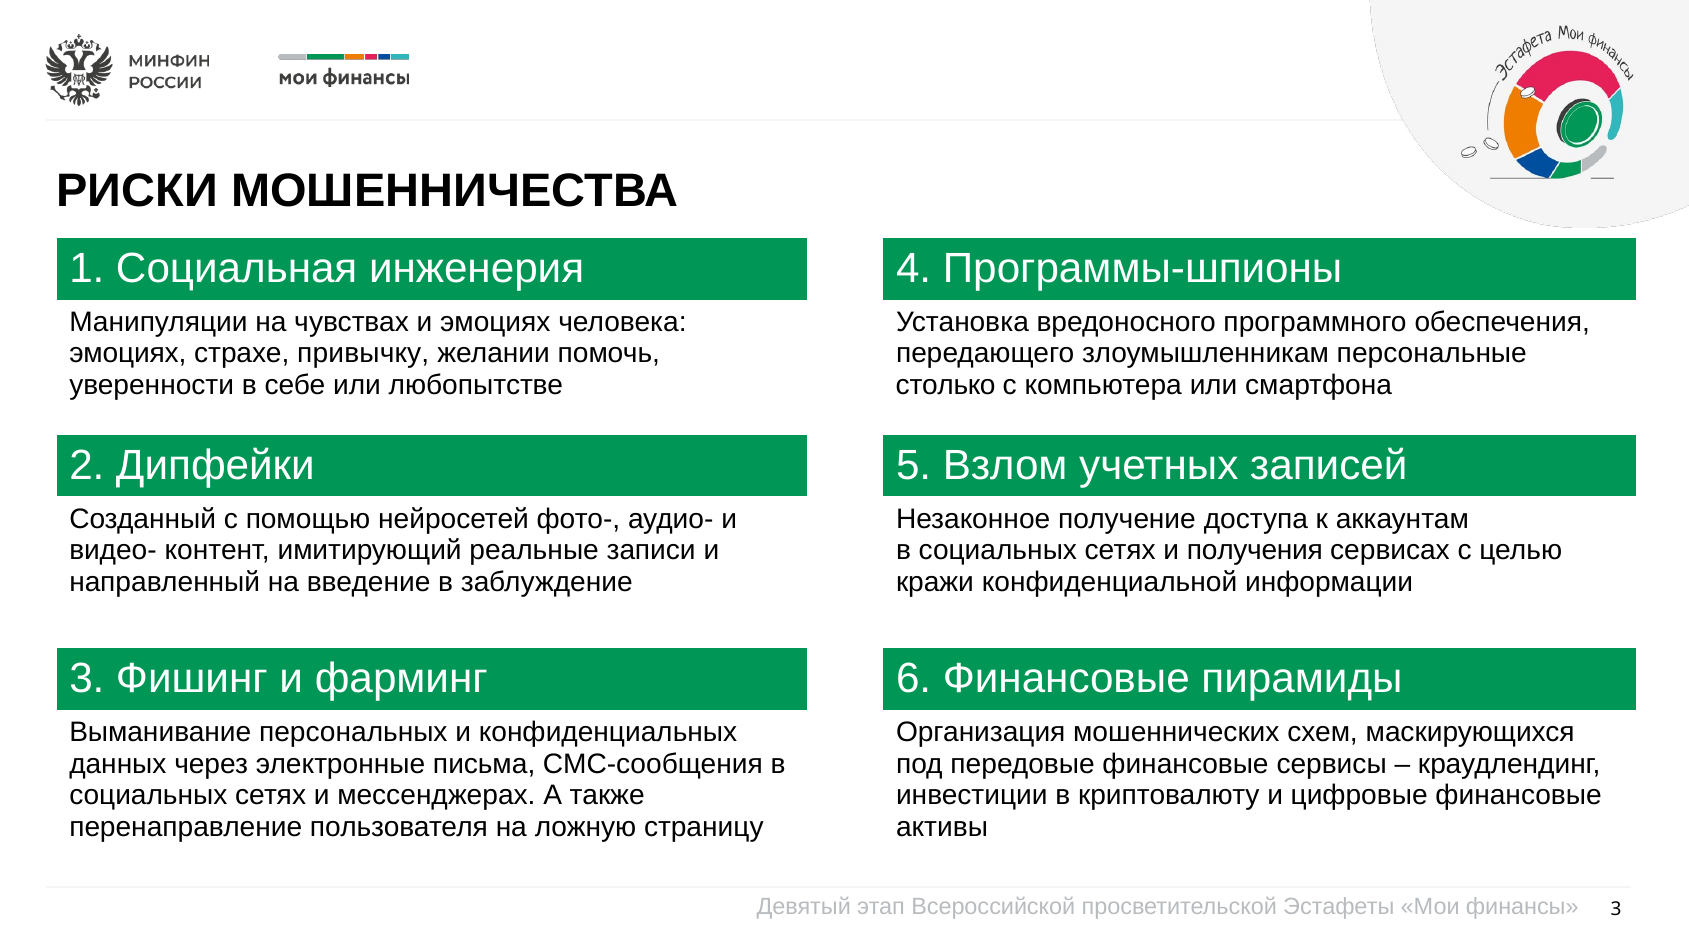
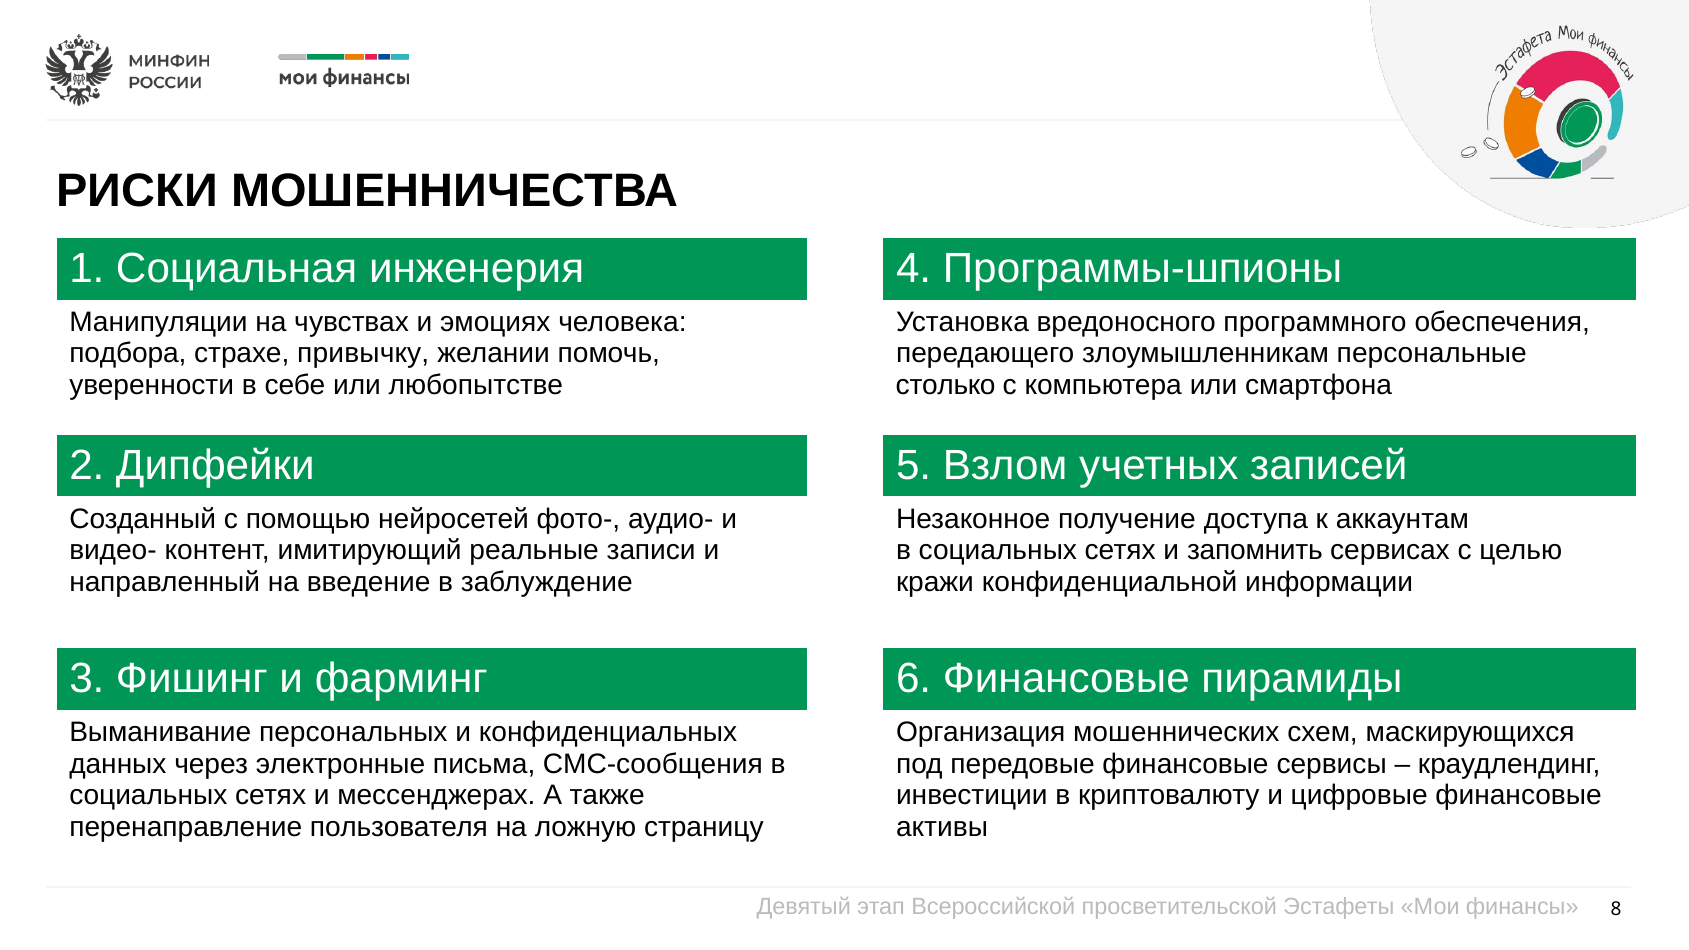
эмоциях: эмоциях -> подбора (128, 354)
получения: получения -> запомнить (1255, 551)
3: 3 -> 8 (1616, 909)
